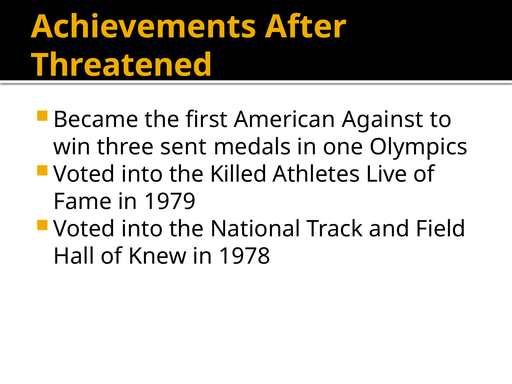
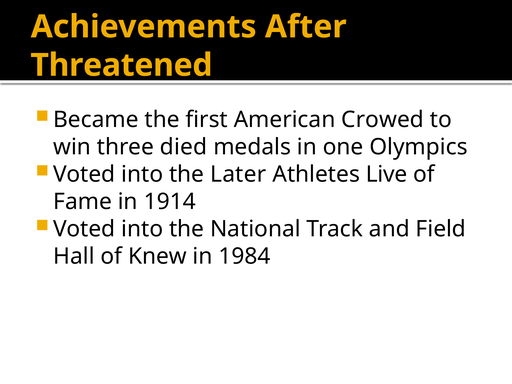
Against: Against -> Crowed (383, 120)
sent: sent -> died (183, 147)
Killed: Killed -> Later (238, 174)
1979: 1979 -> 1914 (170, 202)
1978: 1978 -> 1984 (245, 256)
